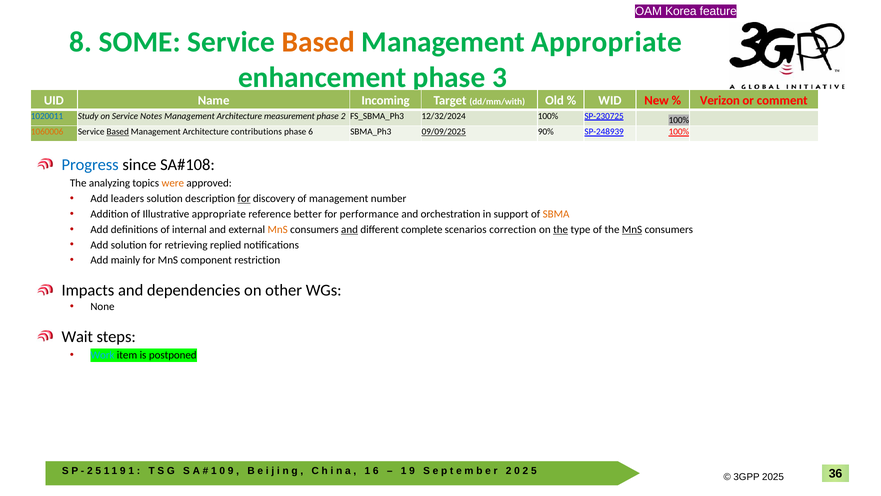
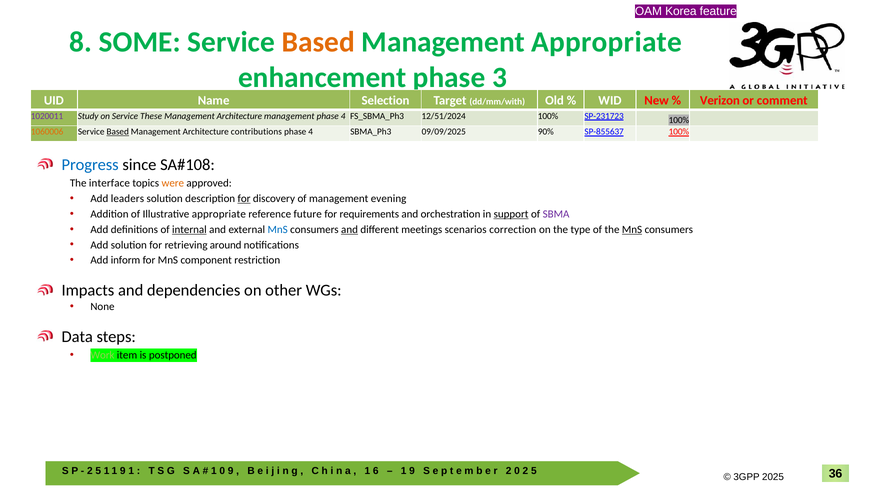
Incoming: Incoming -> Selection (386, 101)
1020011 colour: blue -> purple (47, 116)
Notes: Notes -> These (151, 116)
Architecture measurement: measurement -> management (289, 116)
2: 2 -> 4 (343, 116)
12/32/2024: 12/32/2024 -> 12/51/2024 (444, 116)
SP-230725: SP-230725 -> SP-231723 (604, 116)
6: 6 -> 4 (311, 132)
09/09/2025 underline: present -> none (444, 132)
SP-248939: SP-248939 -> SP-855637 (604, 132)
analyzing: analyzing -> interface (109, 183)
number: number -> evening (389, 198)
better: better -> future (308, 214)
performance: performance -> requirements (369, 214)
support underline: none -> present (511, 214)
SBMA colour: orange -> purple (556, 214)
internal underline: none -> present (189, 229)
MnS colour: orange -> blue (278, 229)
complete: complete -> meetings (422, 229)
the underline: present -> none (561, 229)
replied: replied -> around (226, 245)
mainly: mainly -> inform (126, 260)
Wait: Wait -> Data (77, 336)
Work colour: light blue -> light green (102, 355)
